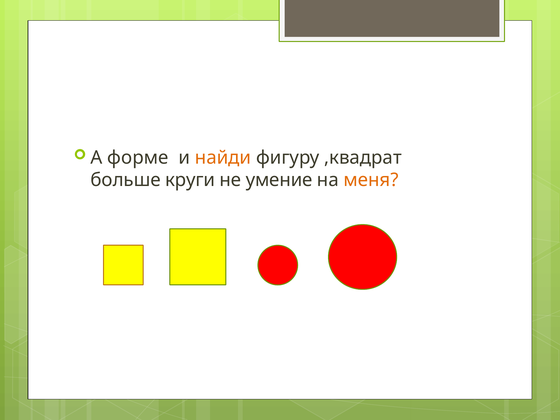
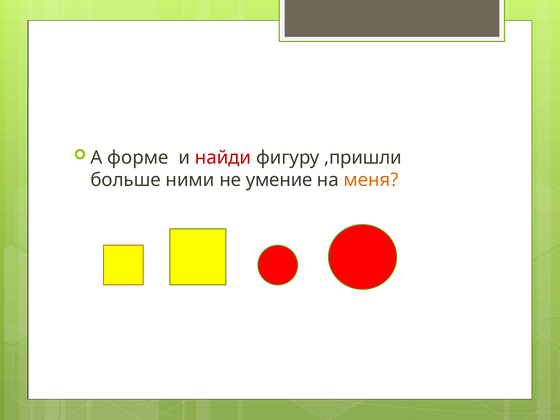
найди colour: orange -> red (223, 158)
,квадрат: ,квадрат -> ,пришли (363, 158)
круги: круги -> ними (190, 180)
